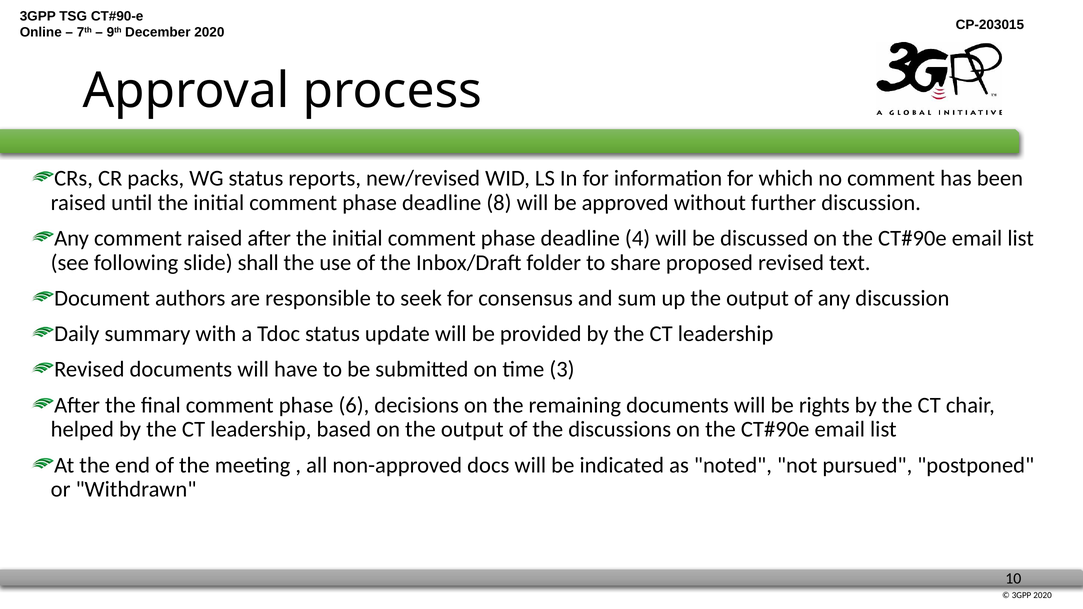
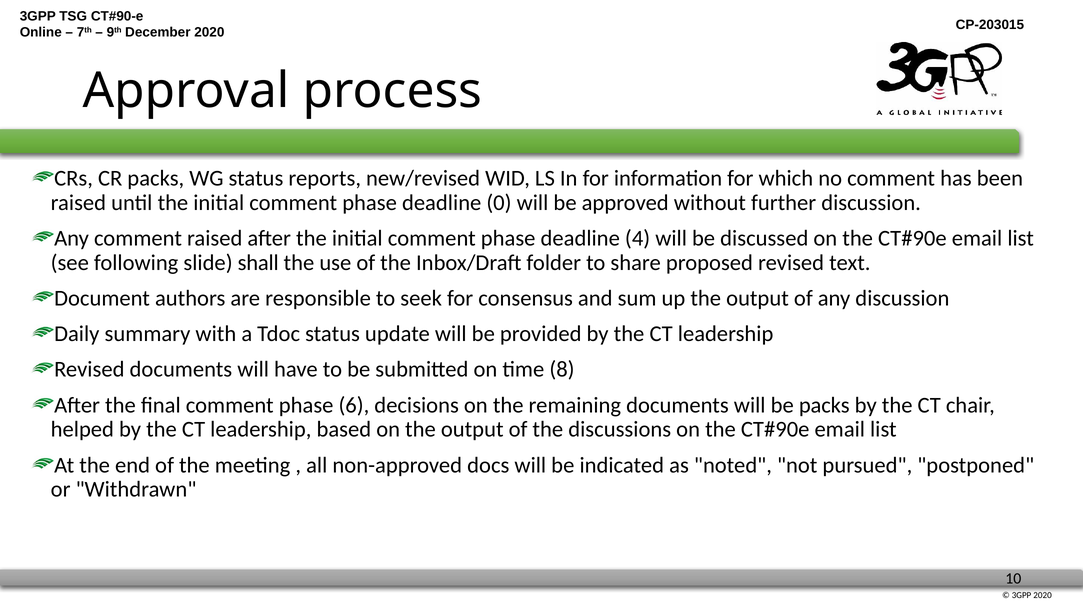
8: 8 -> 0 (499, 203)
3: 3 -> 8 (562, 370)
be rights: rights -> packs (824, 405)
